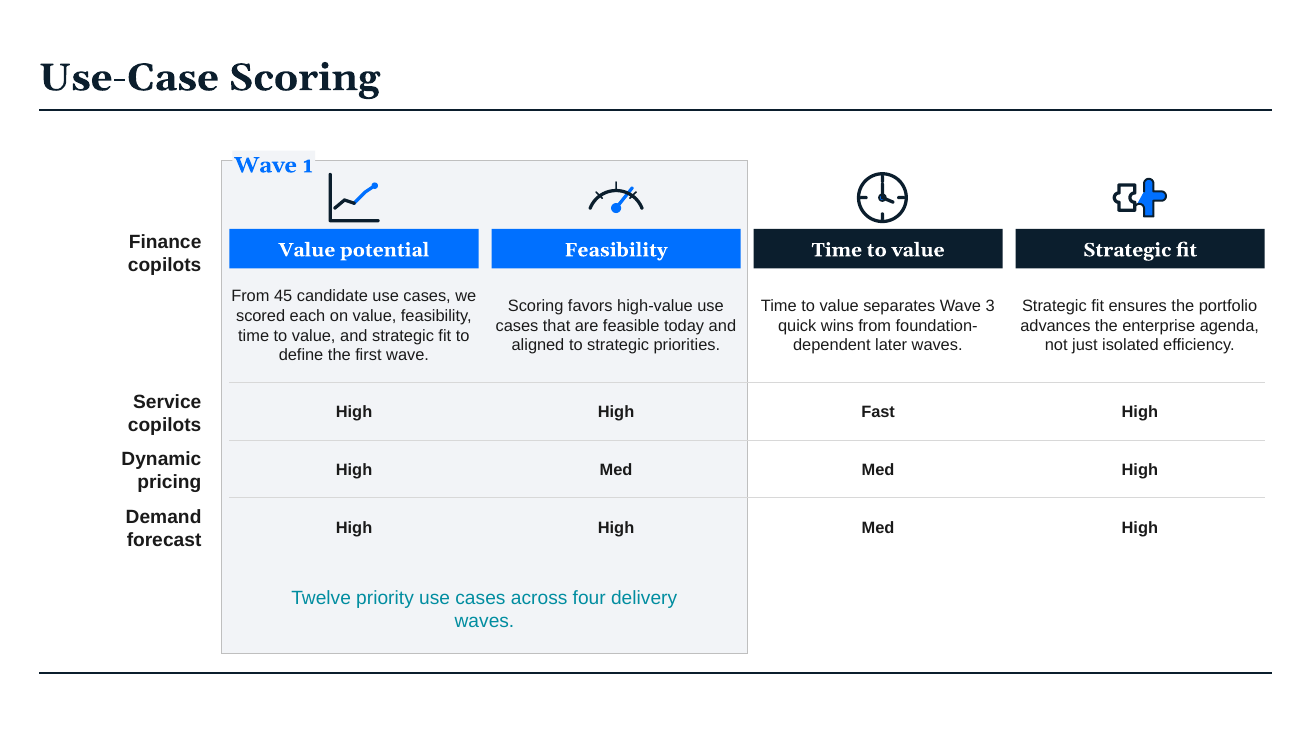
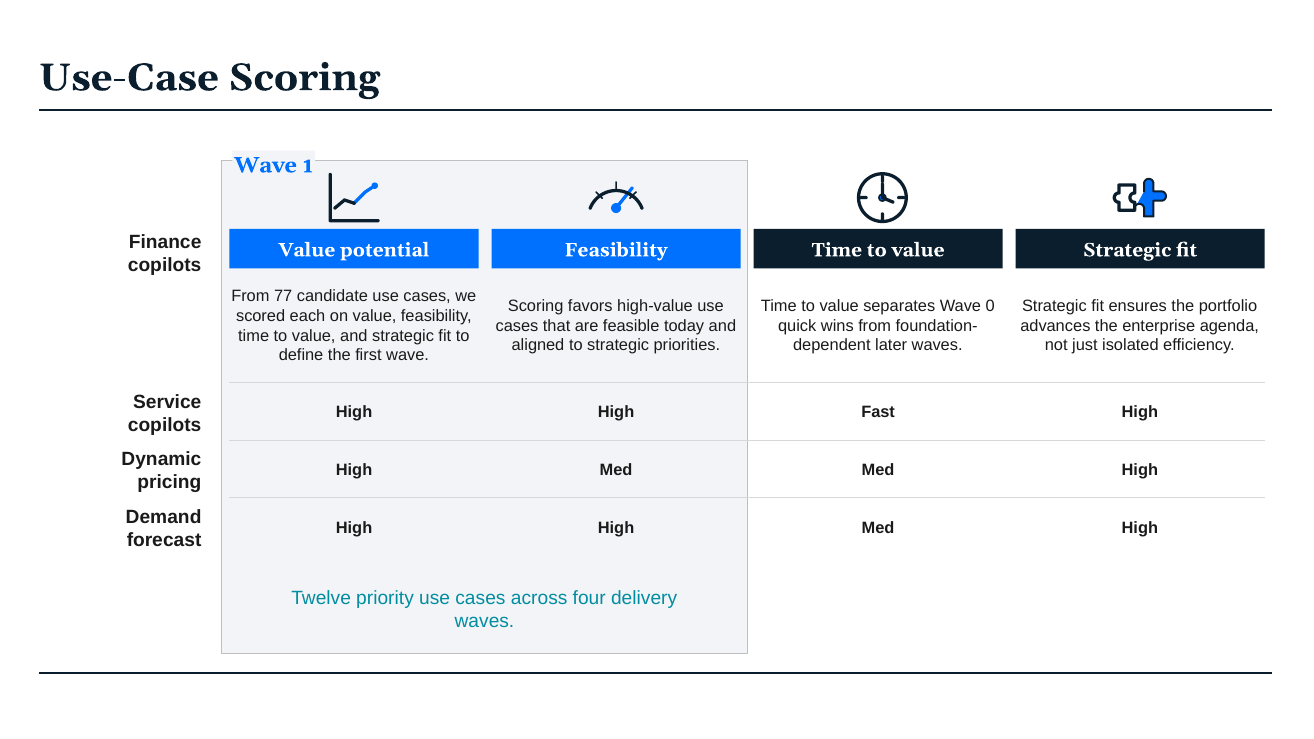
45: 45 -> 77 (283, 296)
3: 3 -> 0 (990, 306)
